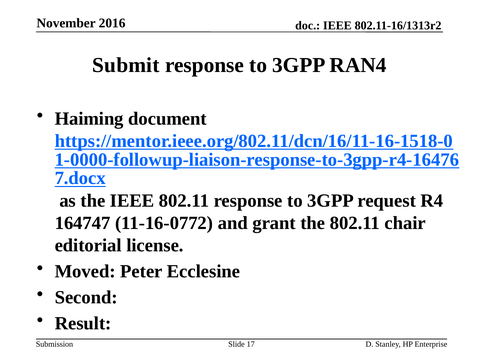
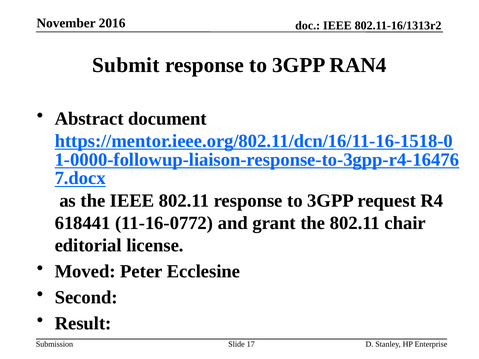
Haiming: Haiming -> Abstract (89, 119)
164747: 164747 -> 618441 (83, 223)
